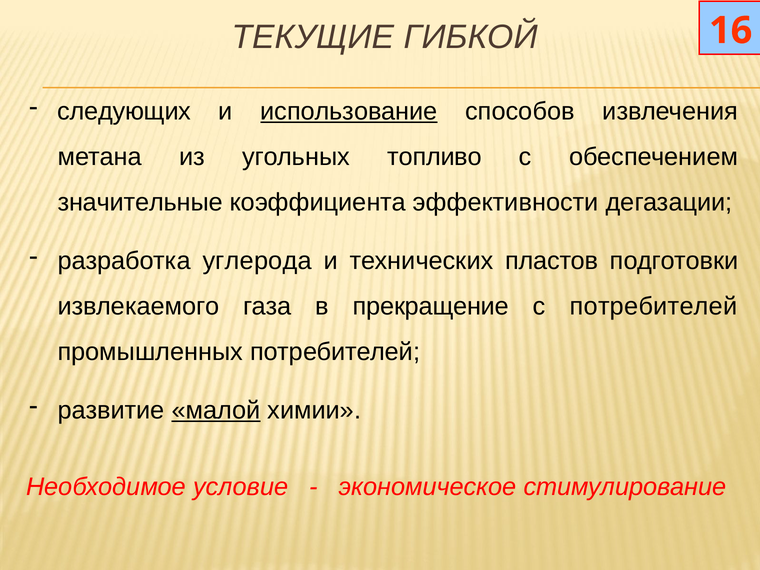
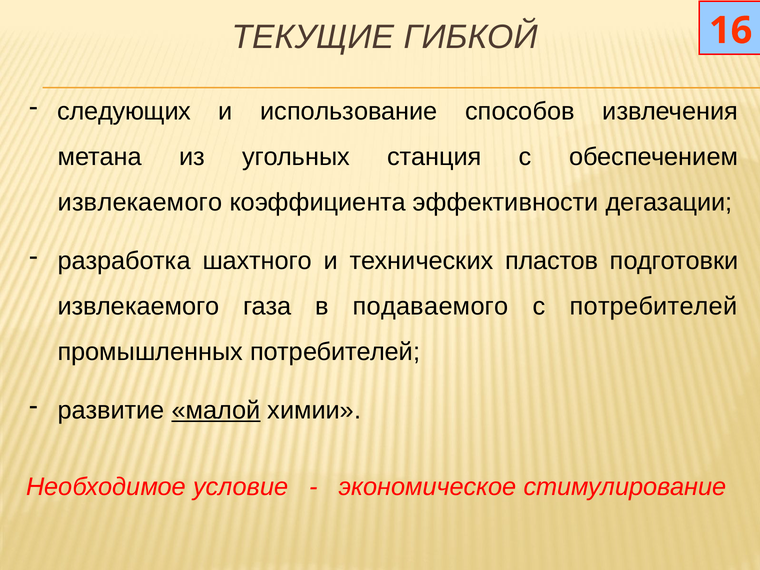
использование underline: present -> none (349, 111)
топливо: топливо -> станция (434, 157)
значительные: значительные -> извлекаемого (140, 203)
углерода: углерода -> шахтного (257, 261)
прекращение: прекращение -> подаваемого (431, 306)
